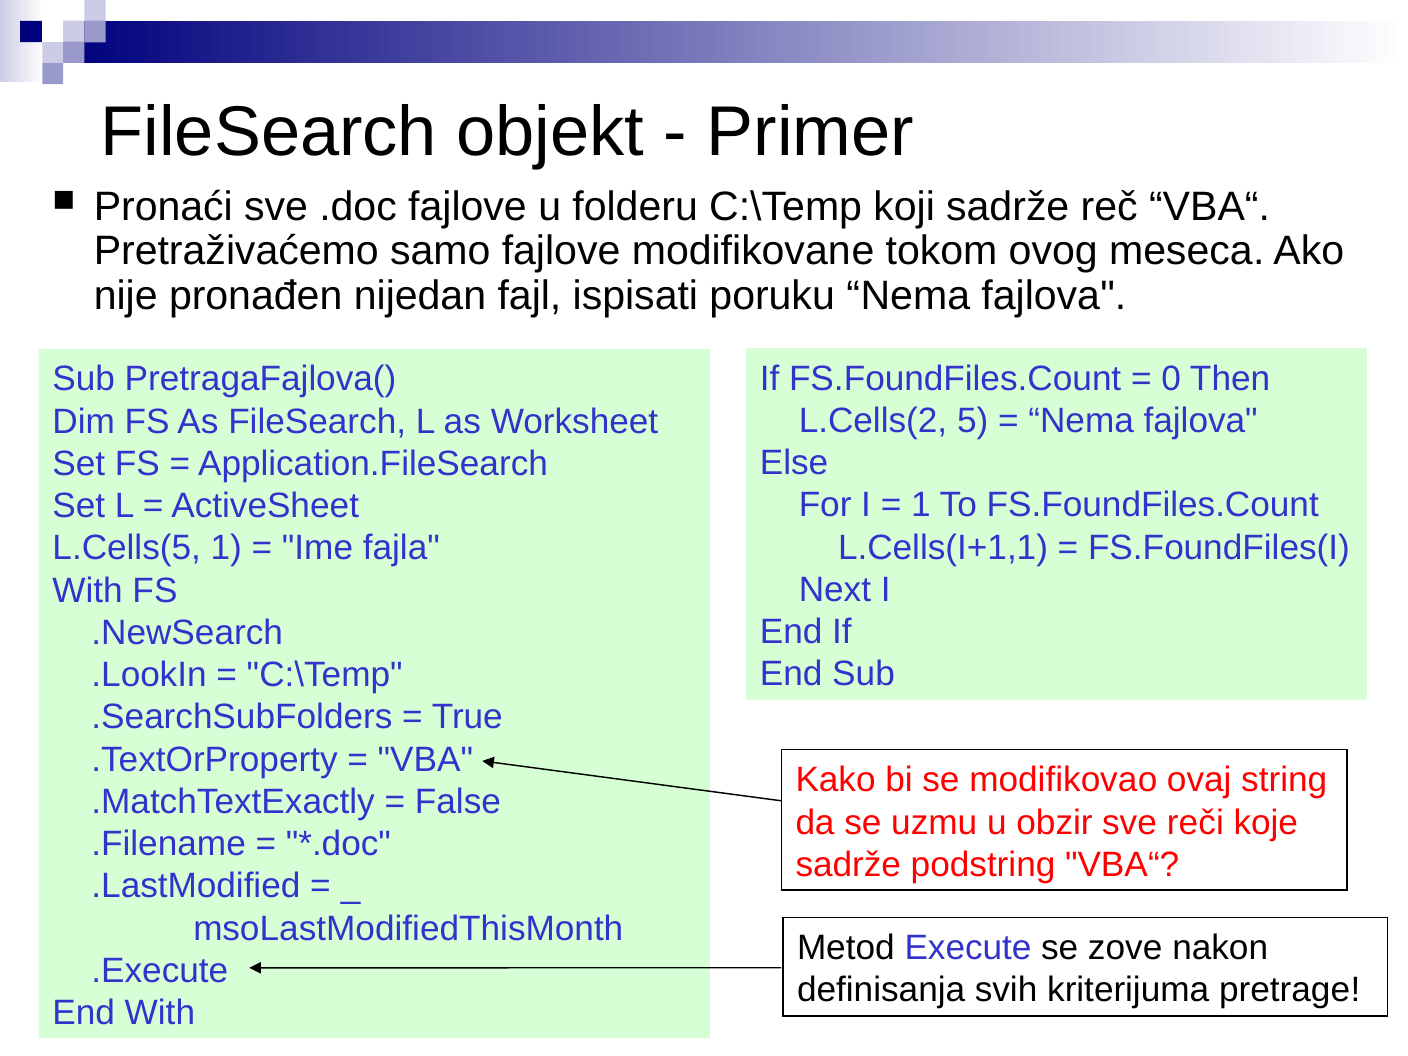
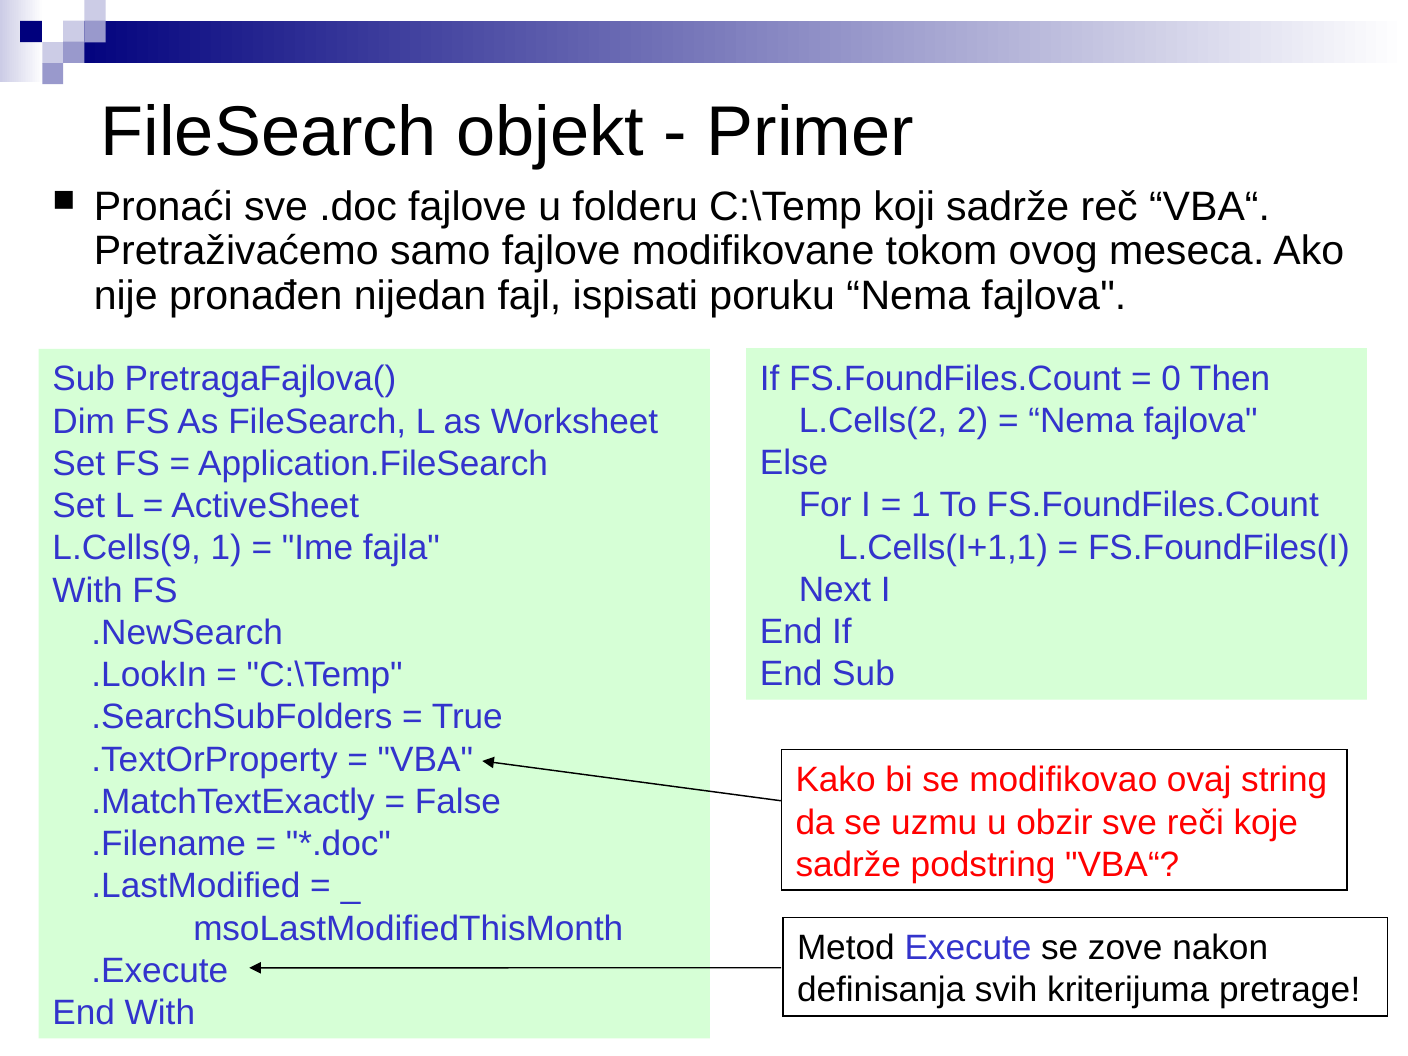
5: 5 -> 2 (973, 421)
L.Cells(5: L.Cells(5 -> L.Cells(9 (127, 548)
